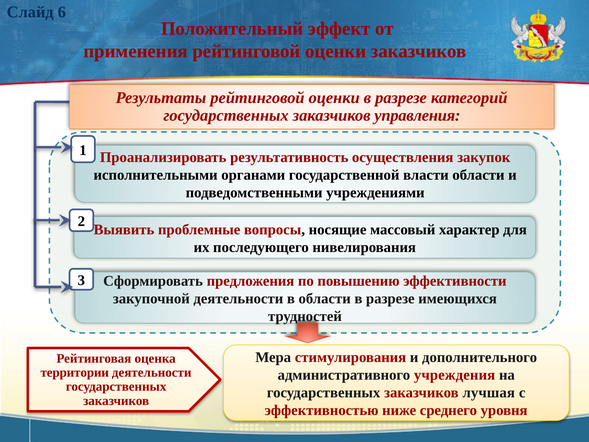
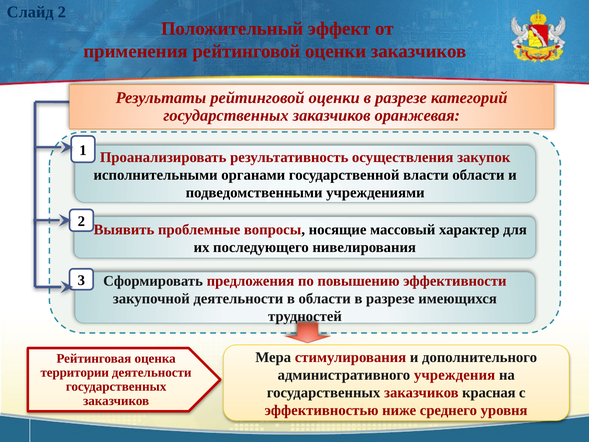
Слайд 6: 6 -> 2 (62, 12)
управления: управления -> оранжевая (417, 115)
лучшая: лучшая -> красная (489, 392)
